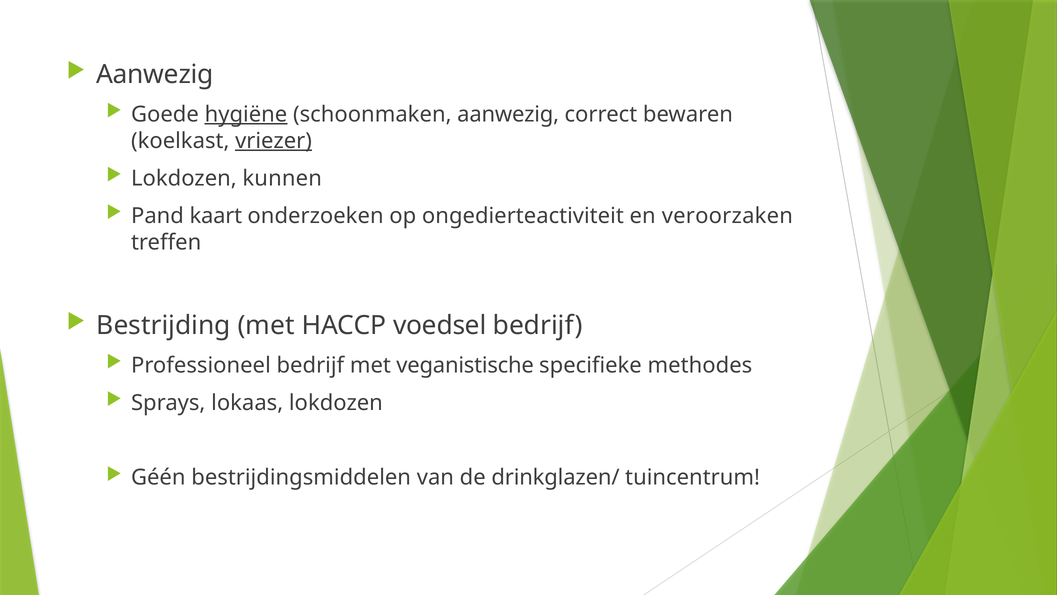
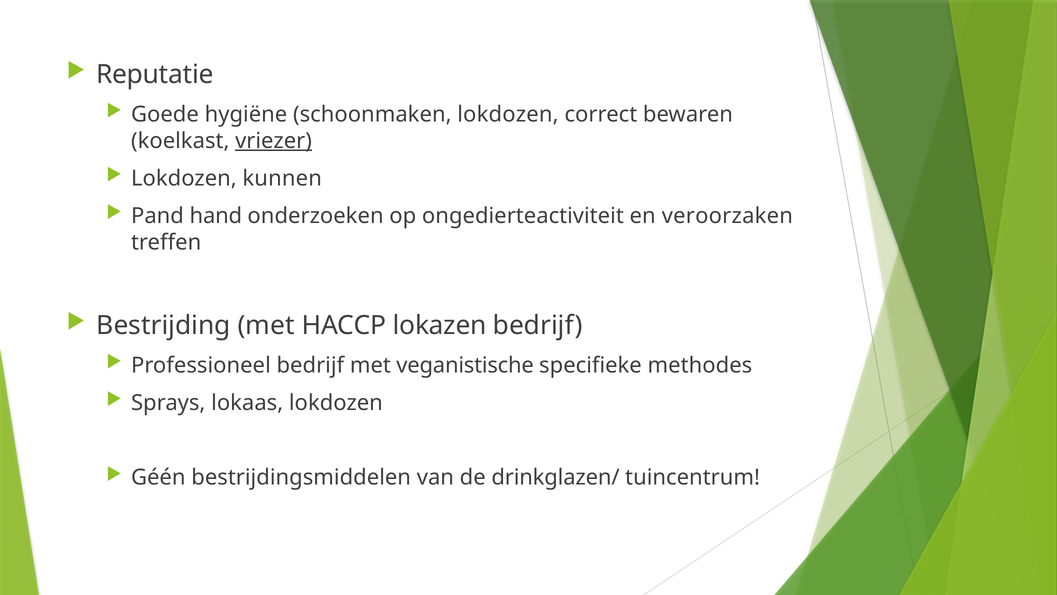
Aanwezig: Aanwezig -> Reputatie (155, 75)
hygiëne underline: present -> none (246, 114)
schoonmaken aanwezig: aanwezig -> lokdozen (508, 114)
kaart: kaart -> hand (216, 216)
voedsel: voedsel -> lokazen (440, 325)
